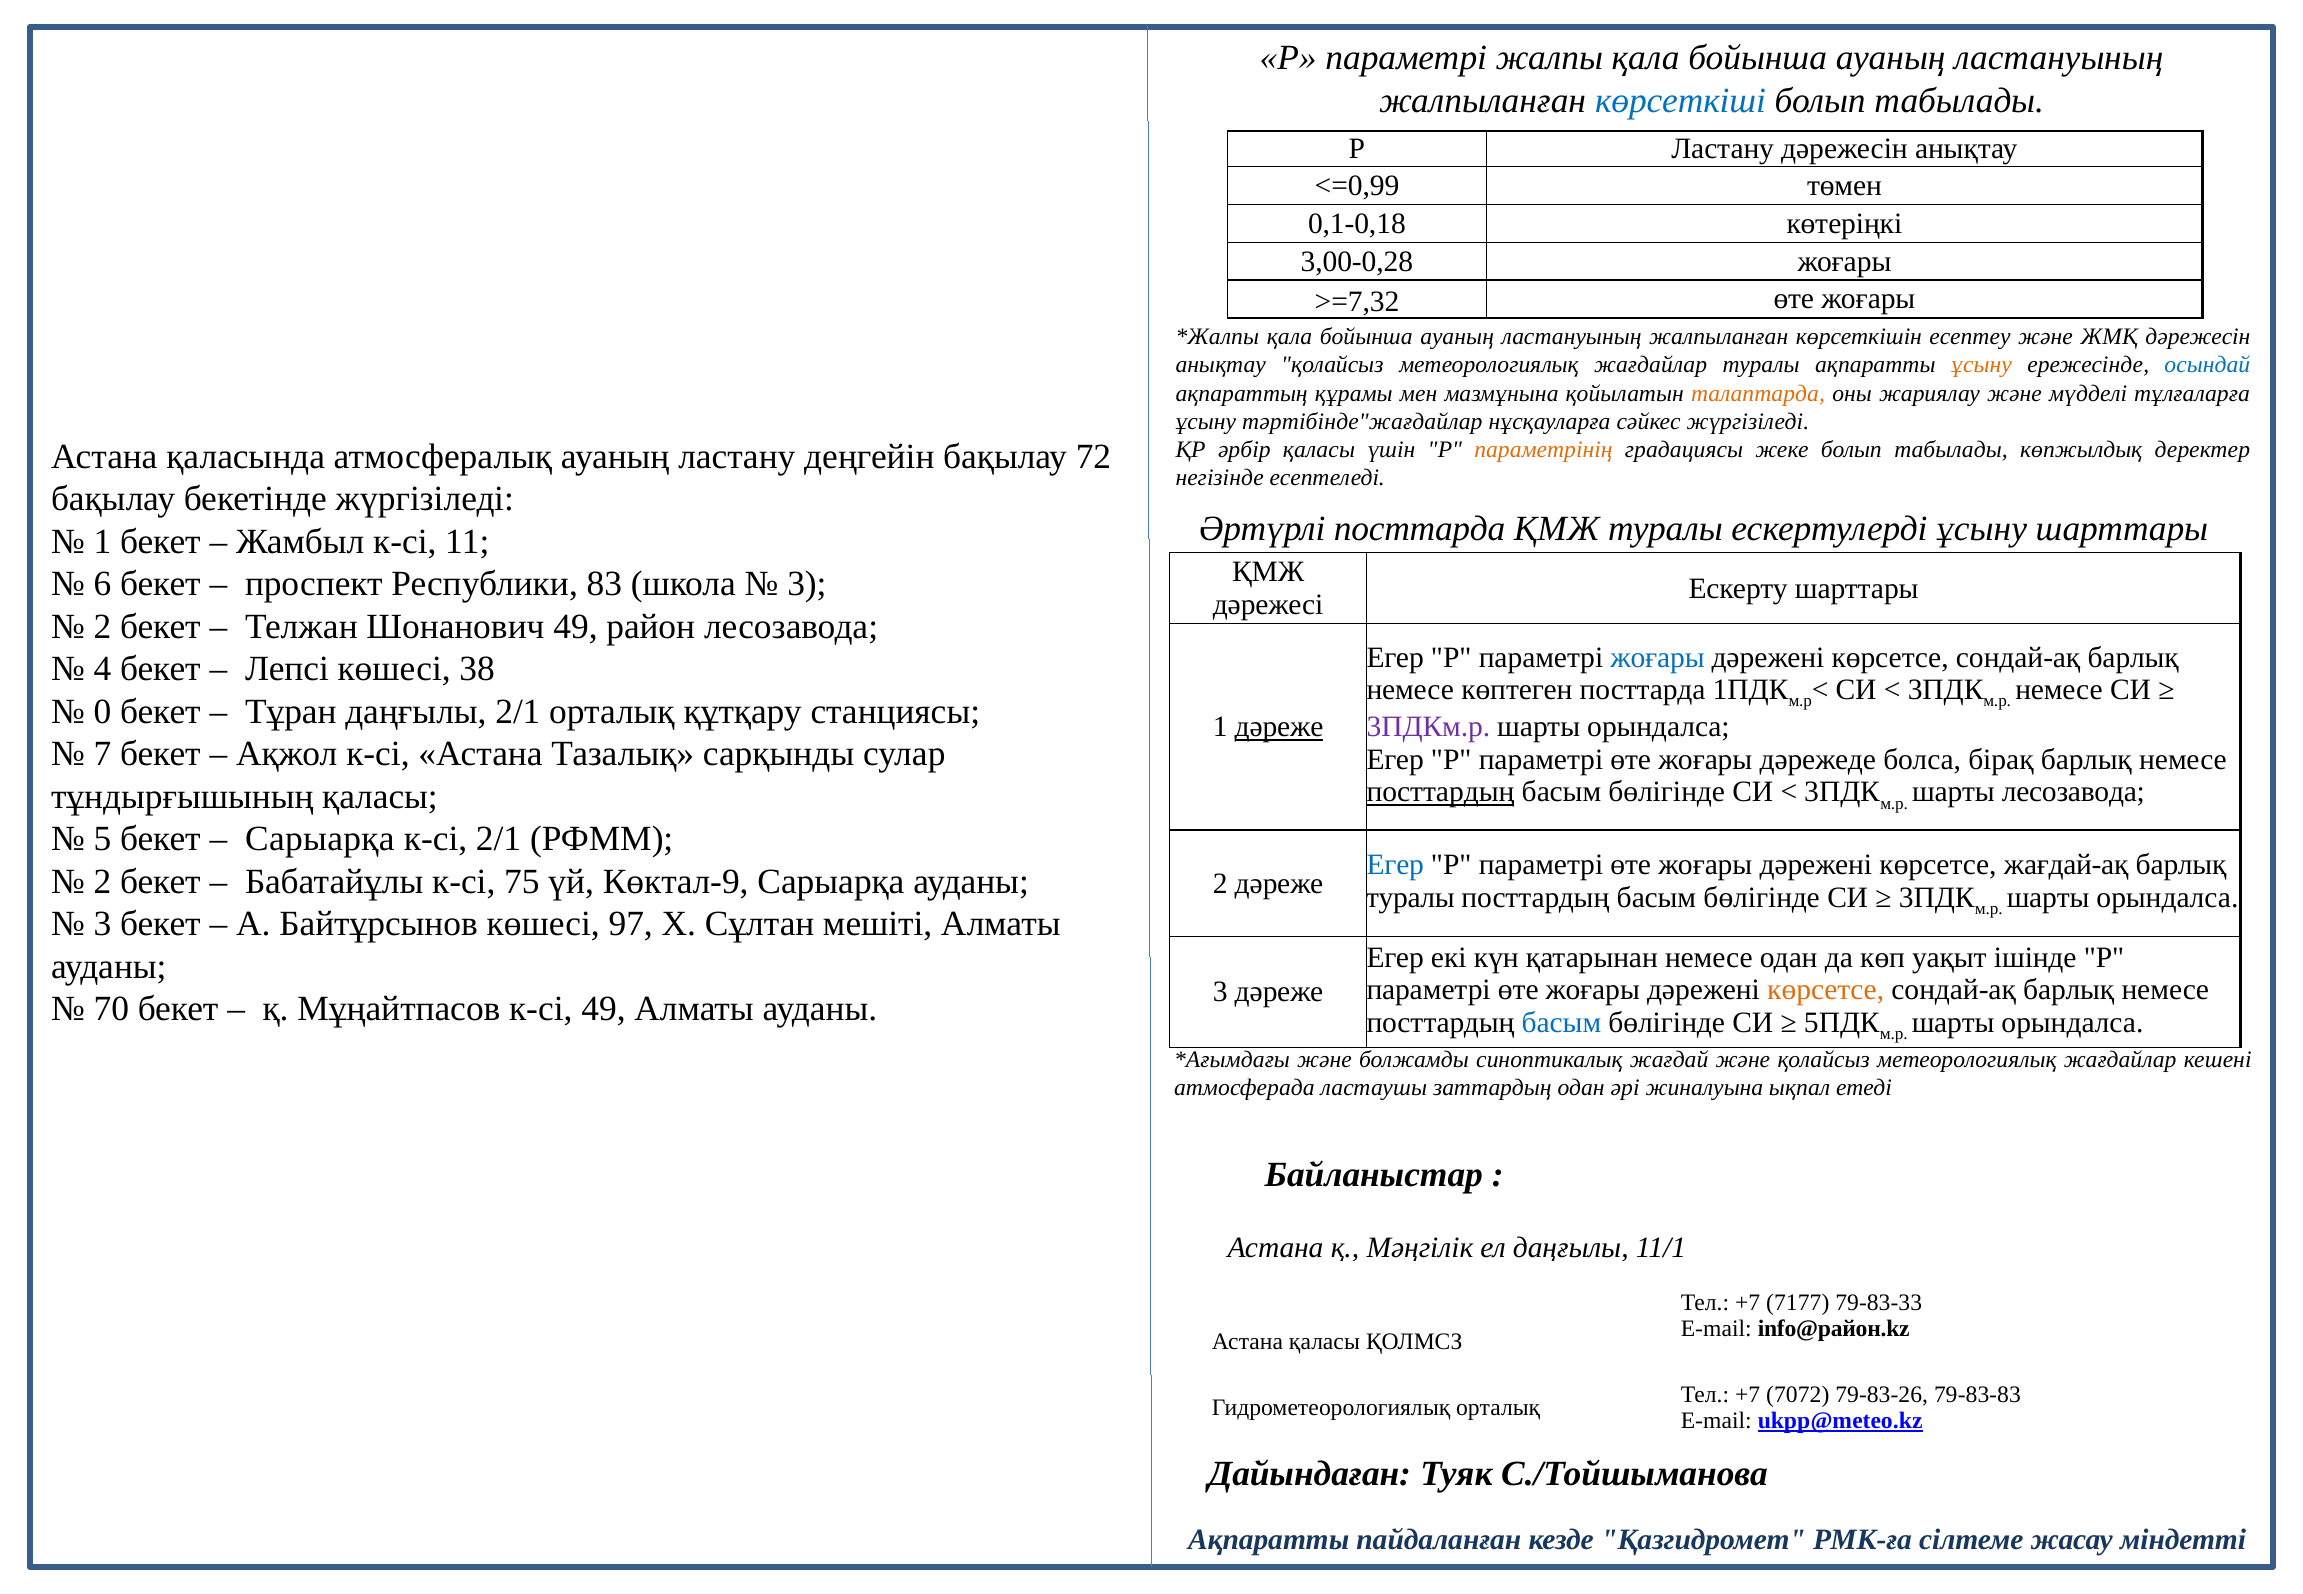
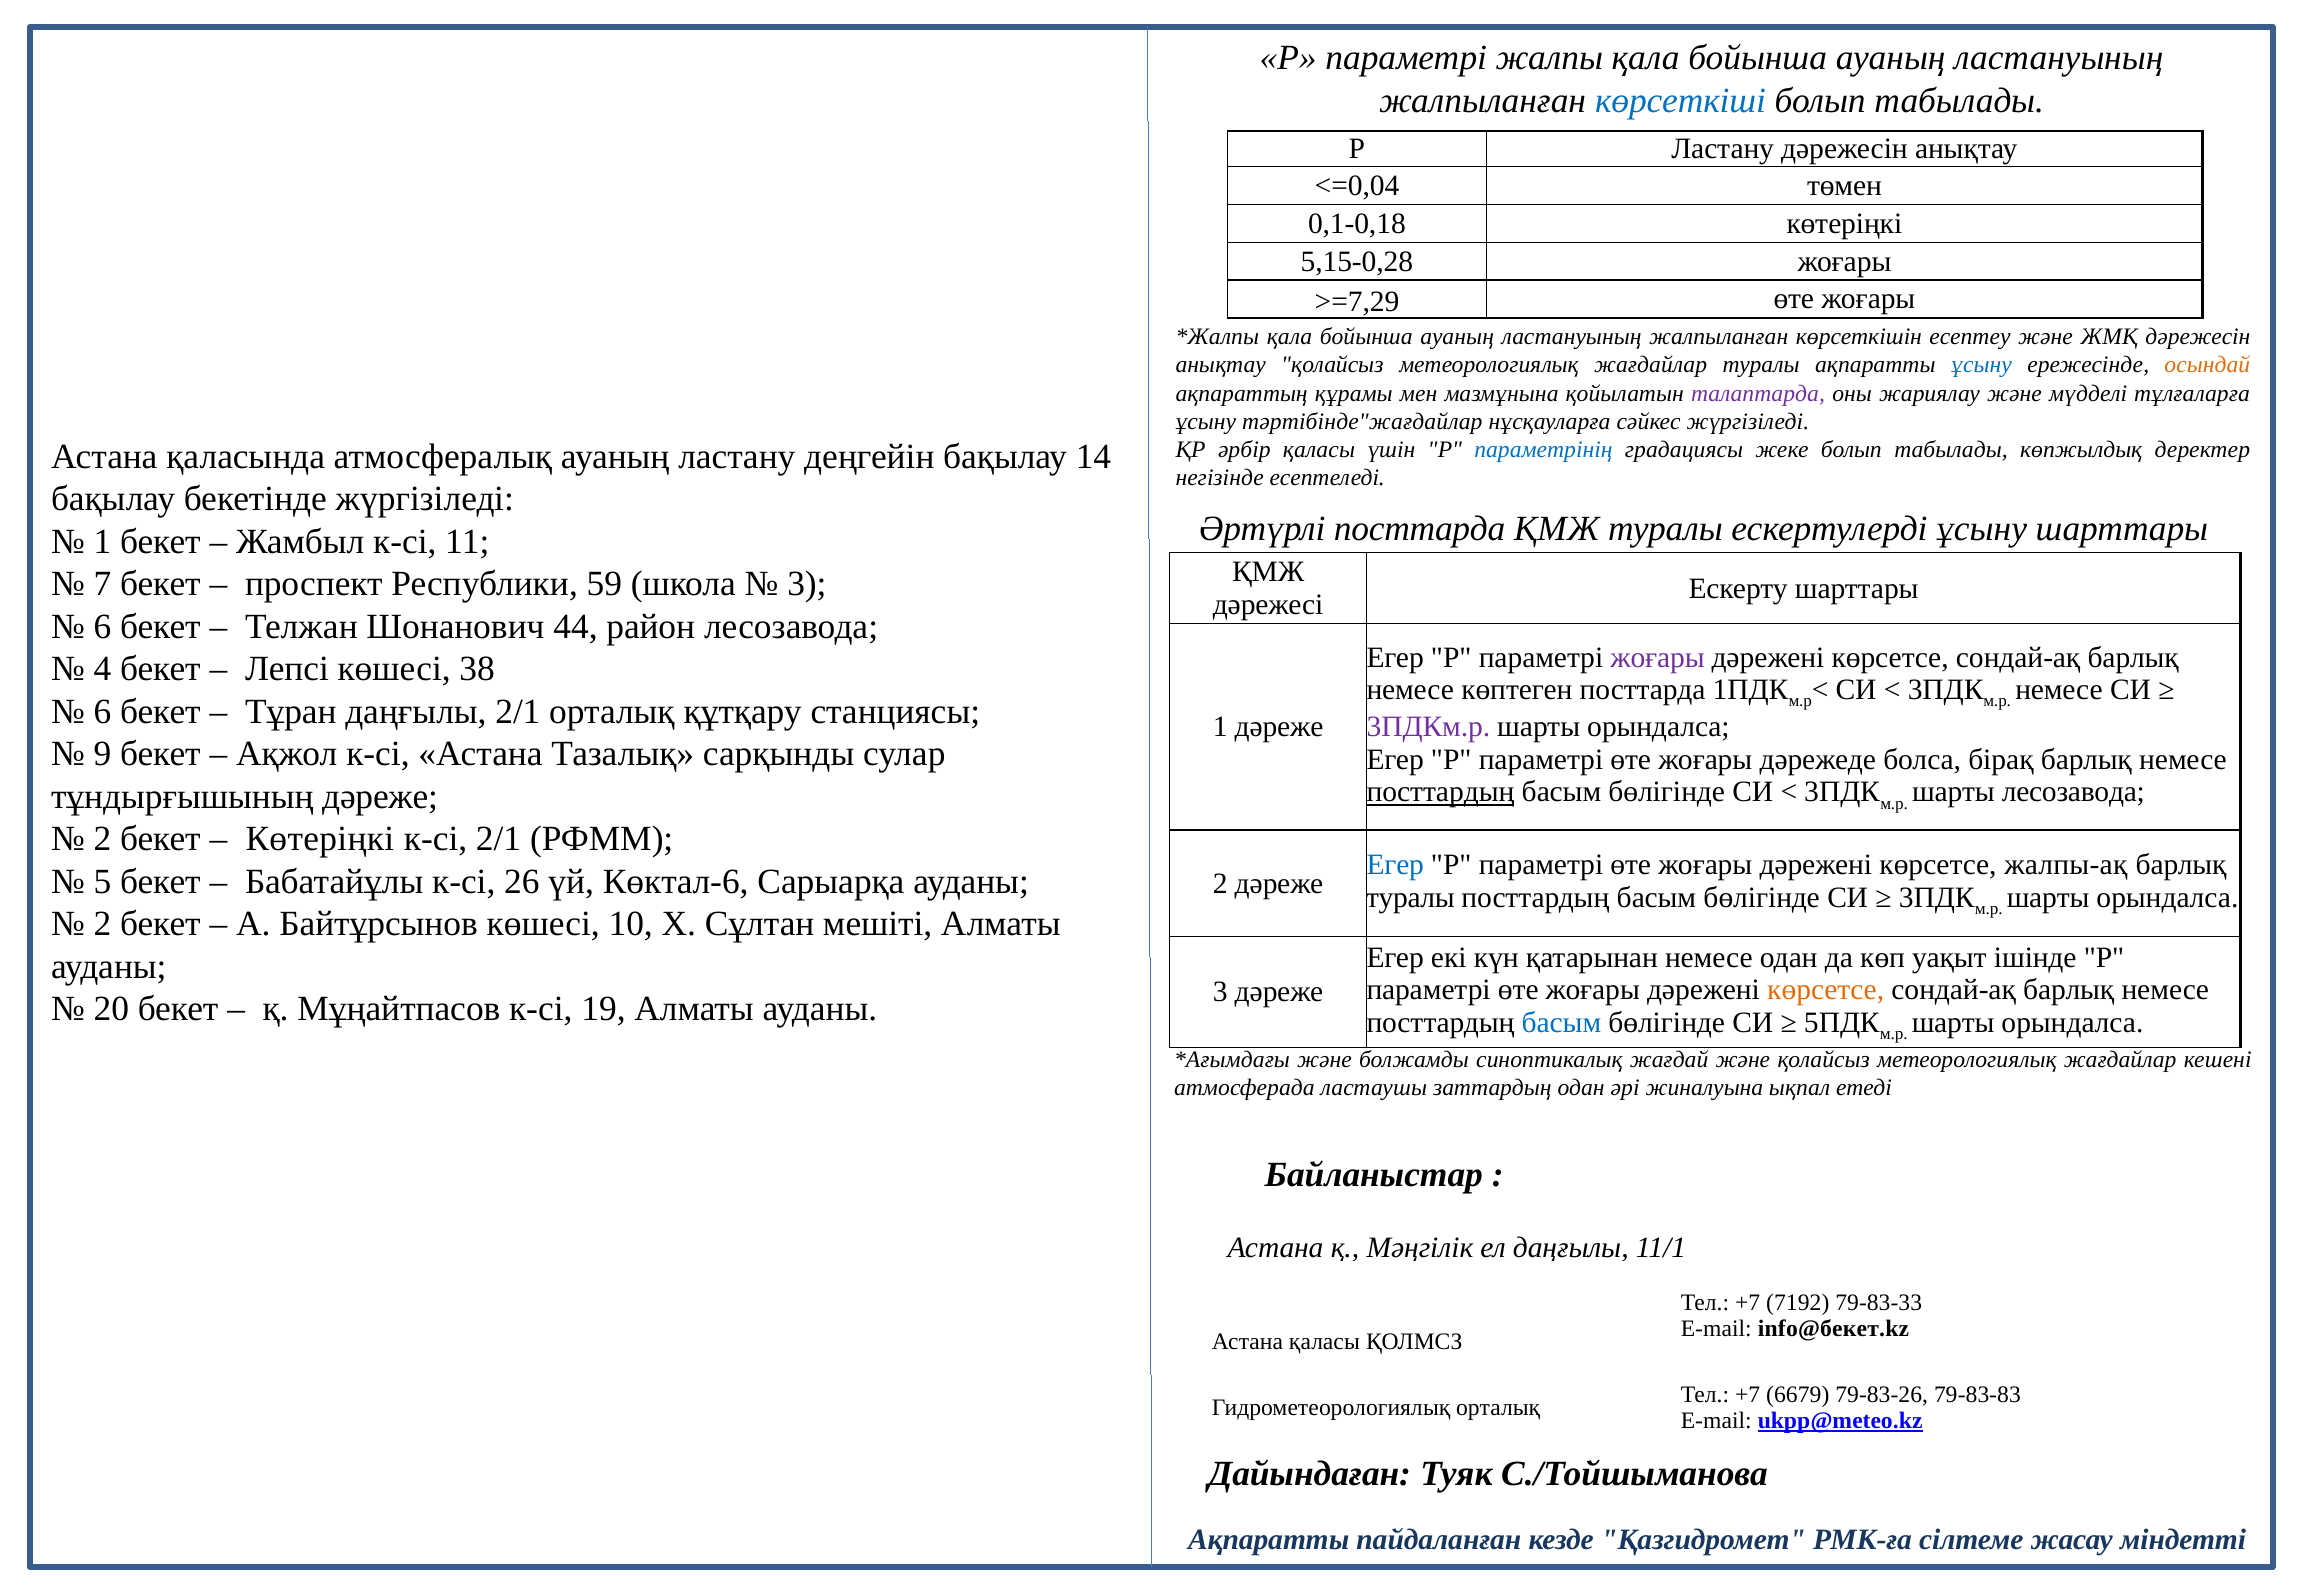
<=0,99: <=0,99 -> <=0,04 (1357, 186)
3,00-0,28: 3,00-0,28 -> 5,15-0,28 (1357, 262)
>=7,32: >=7,32 -> >=7,29 (1357, 302)
ұсыну colour: orange -> blue (1982, 365)
осындай colour: blue -> orange (2207, 365)
талаптарда colour: orange -> purple (1758, 393)
параметрінің colour: orange -> blue (1543, 450)
72: 72 -> 14 (1093, 456)
6: 6 -> 7 (103, 584)
83: 83 -> 59 (604, 584)
2: 2 -> 6 (103, 627)
Шонанович 49: 49 -> 44 (576, 627)
жоғары colour: blue -> purple (1657, 657)
0: 0 -> 6 (103, 712)
дәреже underline: present -> none (1279, 727)
7: 7 -> 9 (103, 754)
тұндырғышының қаласы: қаласы -> дәреже (380, 797)
5: 5 -> 2 (103, 839)
Сарыарқа: Сарыарқа -> Көтеріңкі (320, 839)
жағдай-ақ: жағдай-ақ -> жалпы-ақ (2066, 865)
2: 2 -> 5 (103, 882)
75: 75 -> 26 (522, 882)
Көктал-9: Көктал-9 -> Көктал-6 (676, 882)
3: 3 -> 2 (103, 924)
97: 97 -> 10 (631, 924)
70: 70 -> 20 (111, 1009)
к-сі 49: 49 -> 19 (604, 1009)
7177: 7177 -> 7192 (1798, 1303)
info@район.kz: info@район.kz -> info@бекет.kz (1833, 1329)
7072: 7072 -> 6679 (1798, 1395)
